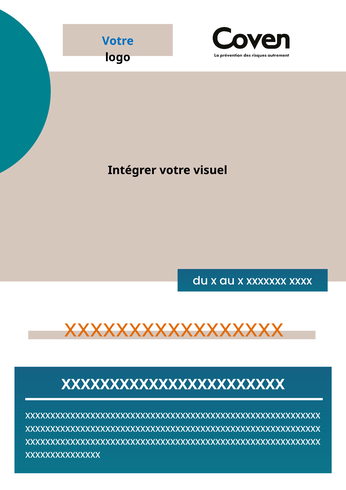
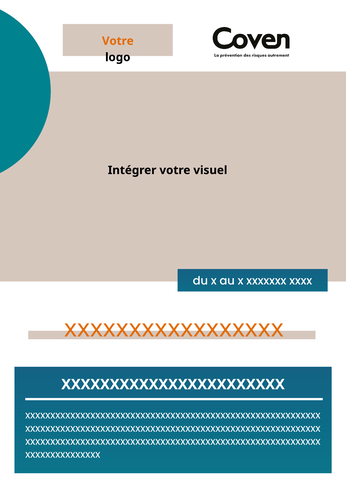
Votre colour: blue -> orange (118, 41)
